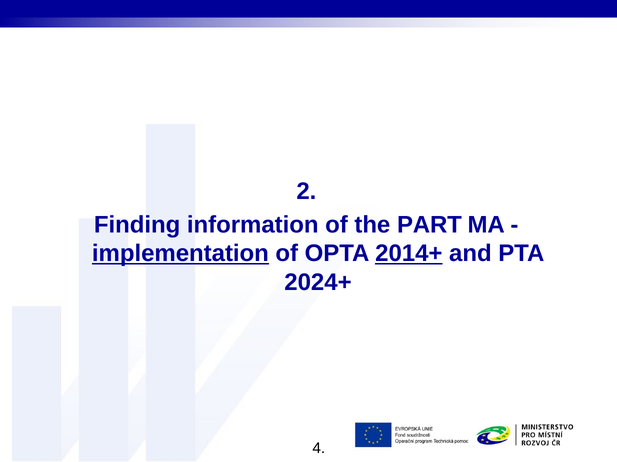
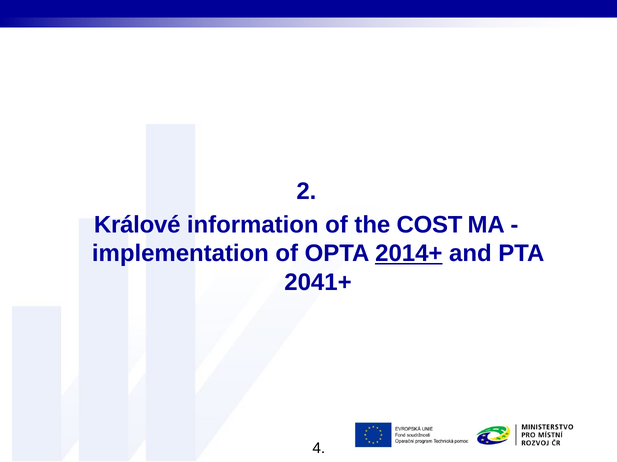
Finding: Finding -> Králové (137, 225)
PART: PART -> COST (429, 225)
implementation underline: present -> none (180, 254)
2024+: 2024+ -> 2041+ (318, 283)
